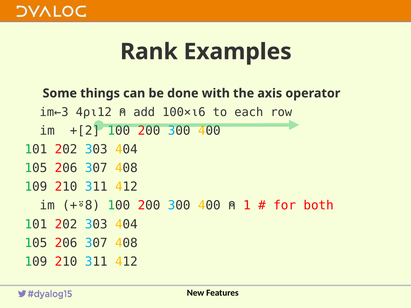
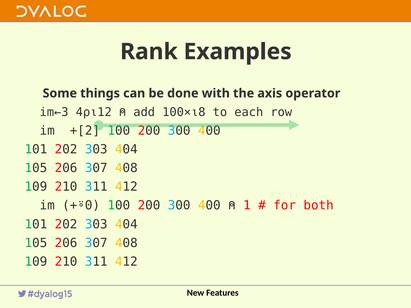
100×⍳6: 100×⍳6 -> 100×⍳8 (184, 112)
+⍤8: +⍤8 -> +⍤0 (81, 206)
